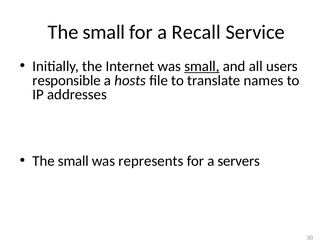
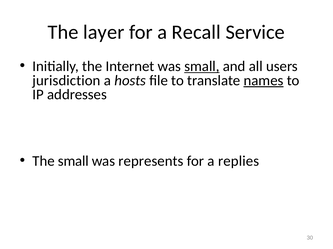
small: small -> layer (104, 32)
responsible: responsible -> jurisdiction (66, 81)
names underline: none -> present (263, 81)
servers: servers -> replies (239, 161)
